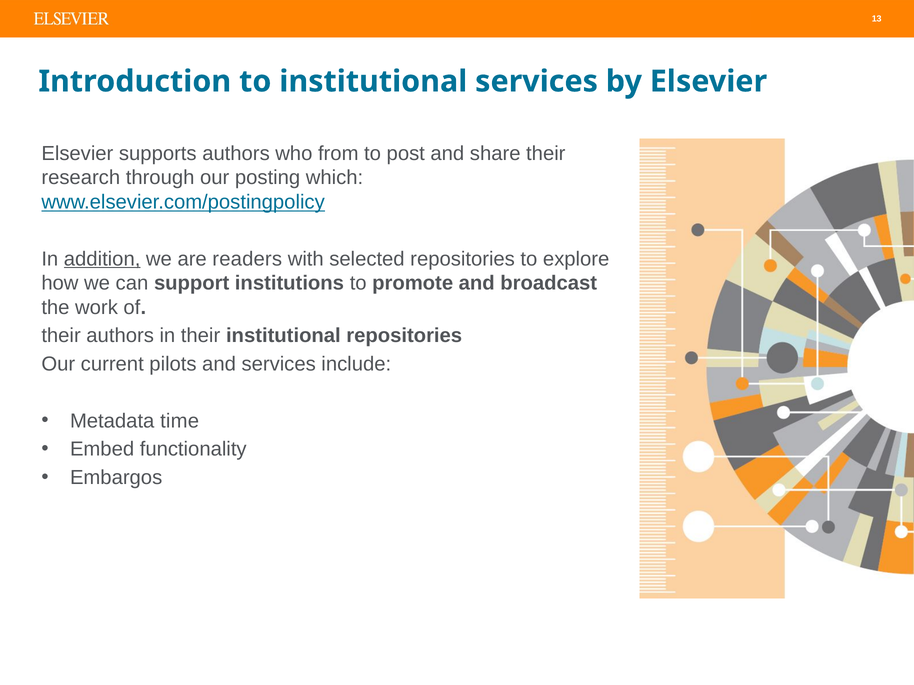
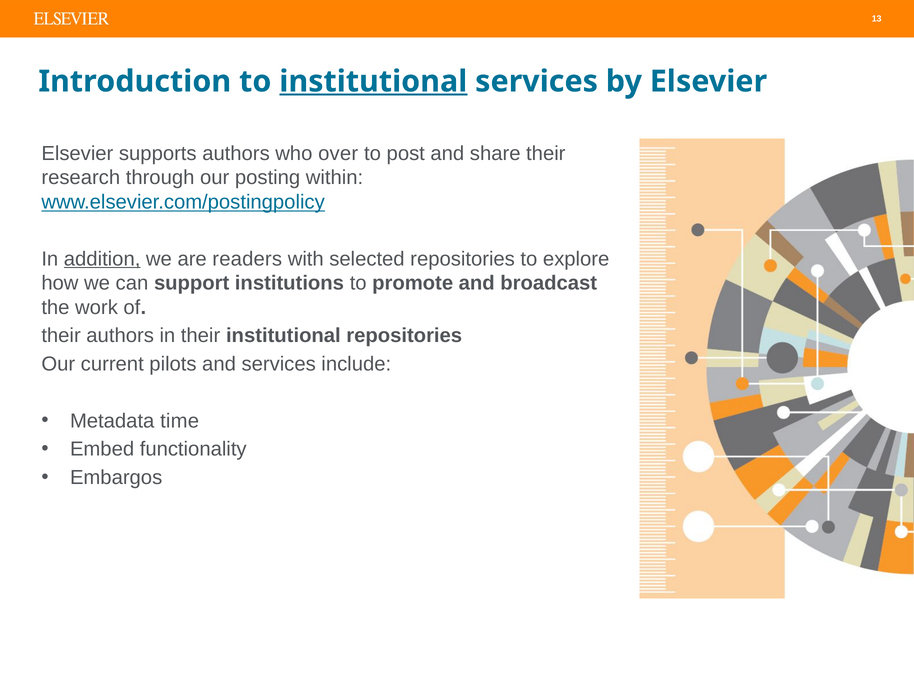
institutional underline: none -> present (373, 81)
from: from -> over (338, 154)
which: which -> within (334, 178)
